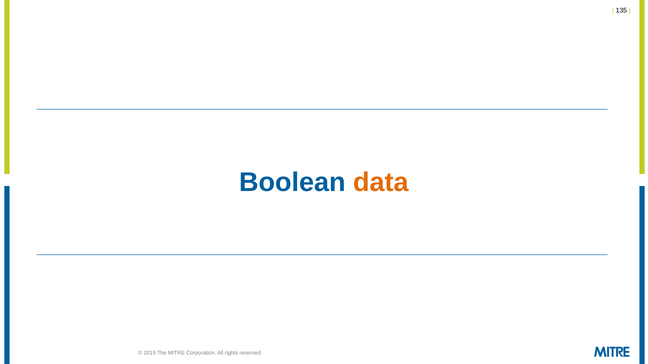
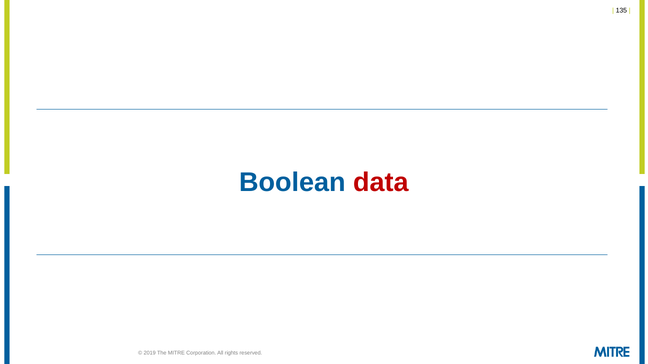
data colour: orange -> red (381, 183)
